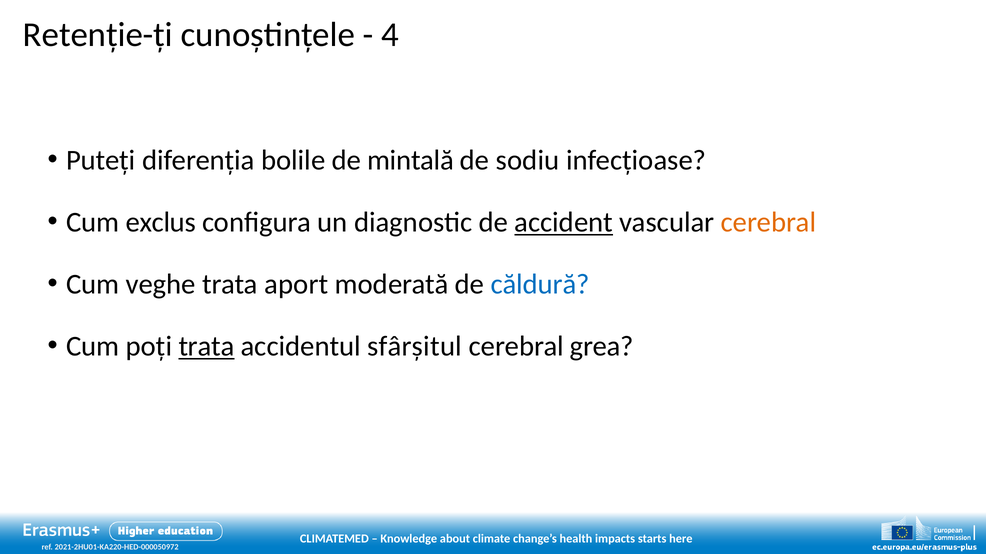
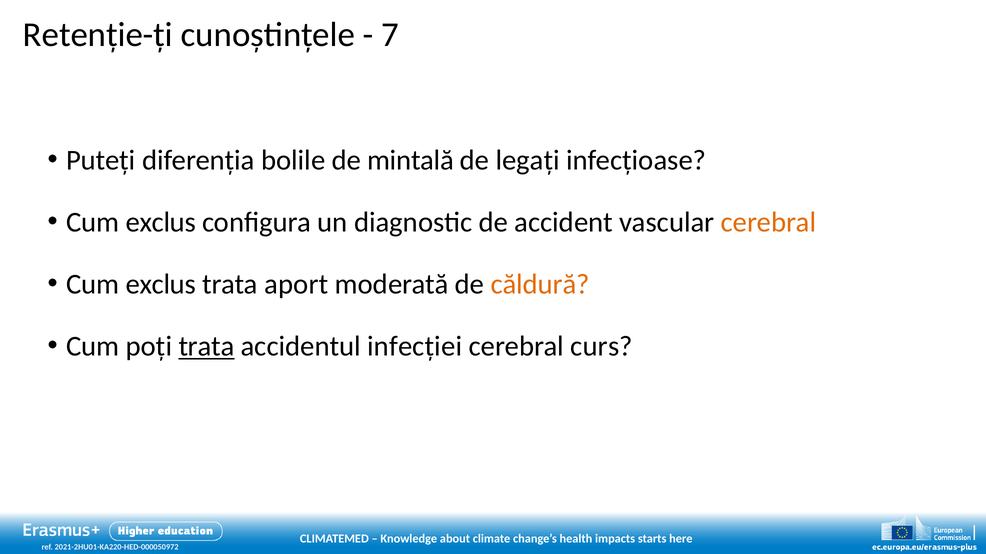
4: 4 -> 7 (390, 35)
sodiu: sodiu -> legați (528, 161)
accident underline: present -> none (564, 223)
veghe: veghe -> exclus (161, 285)
căldură colour: blue -> orange (540, 285)
sfârșitul: sfârșitul -> infecției (415, 347)
grea: grea -> curs (602, 347)
